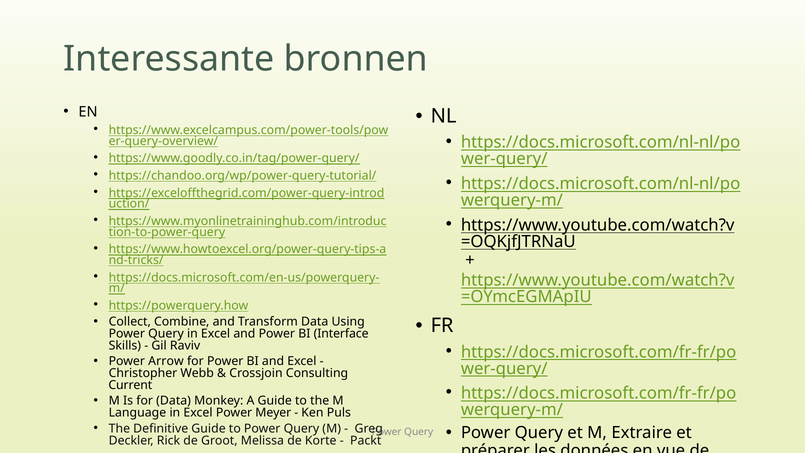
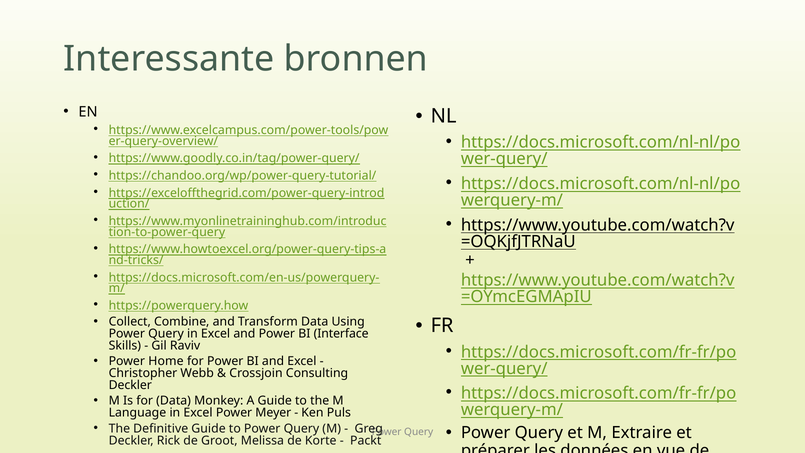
Arrow: Arrow -> Home (166, 361)
Current: Current -> Deckler (130, 385)
